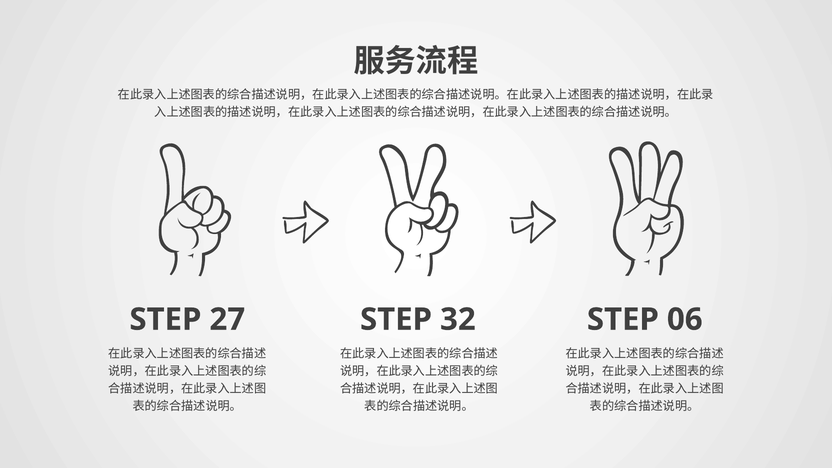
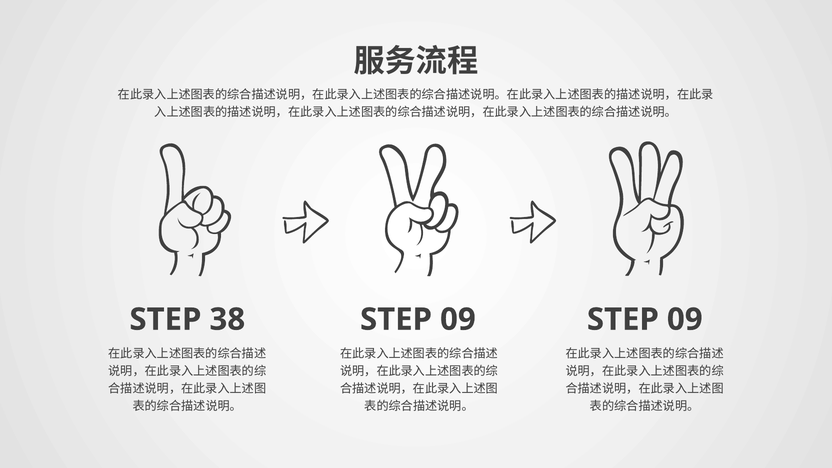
27: 27 -> 38 (227, 319)
32: 32 -> 09 (458, 319)
06: 06 -> 09 (685, 319)
